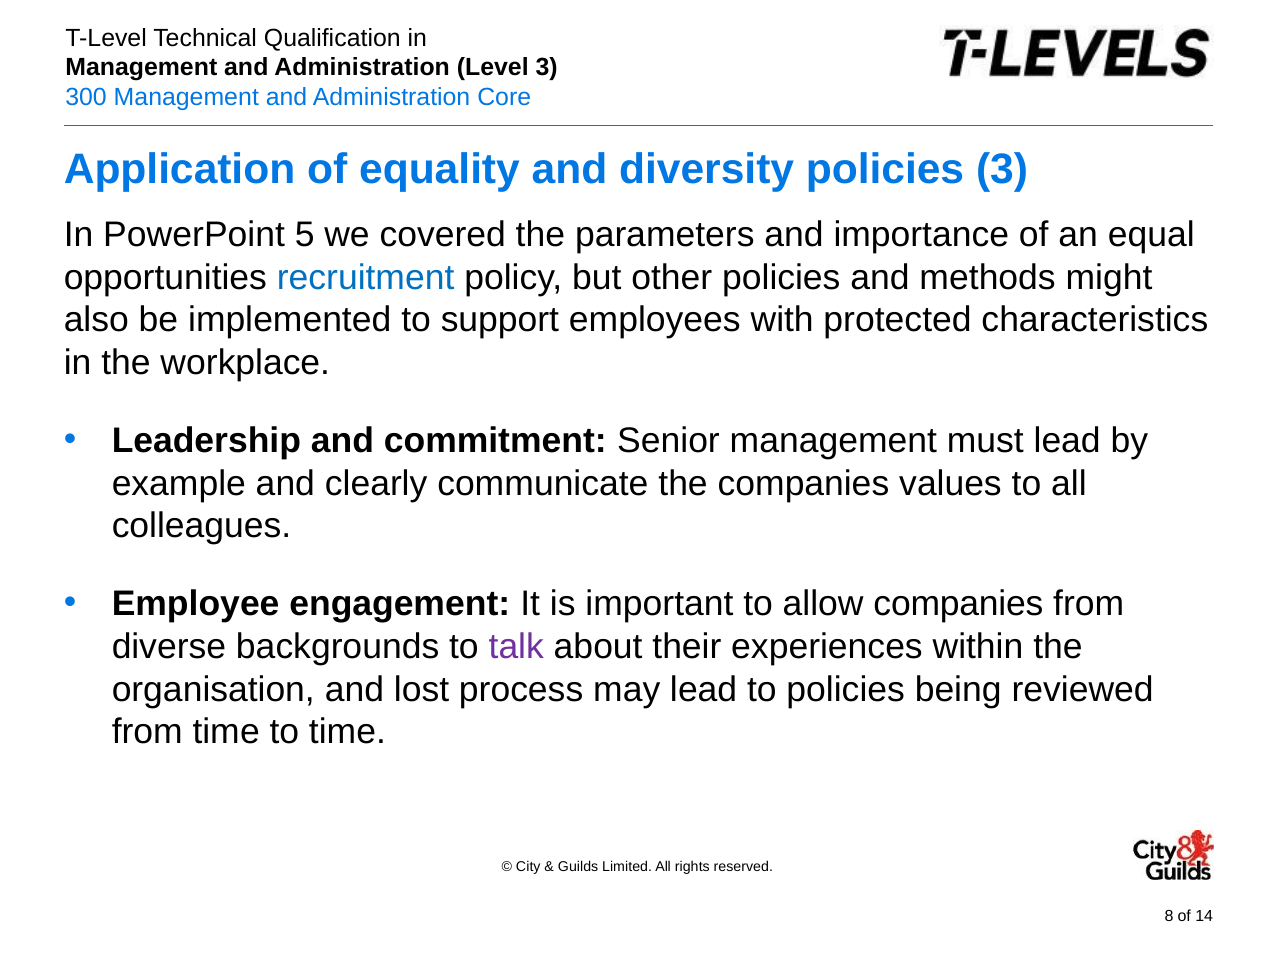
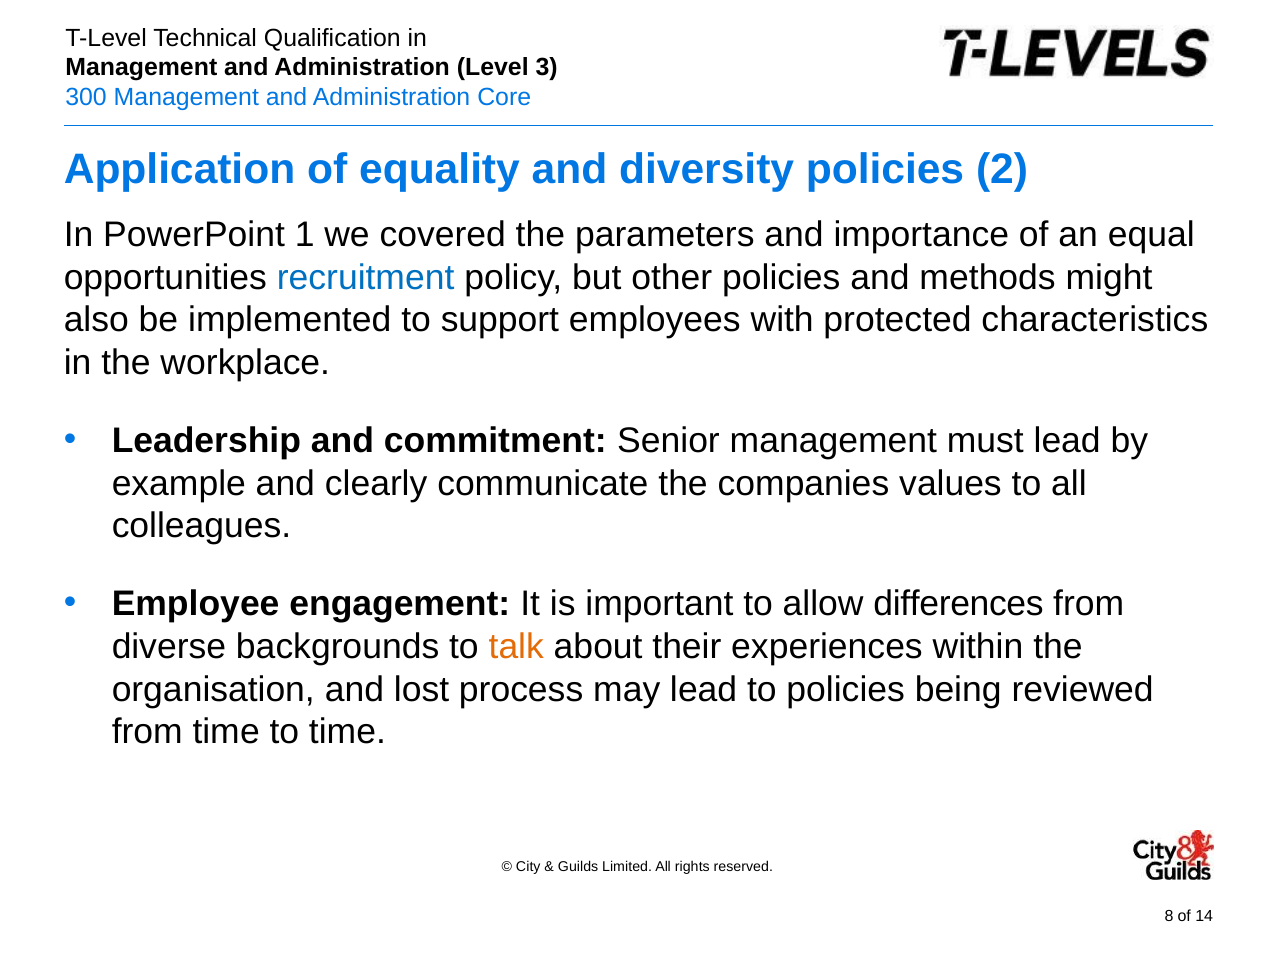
policies 3: 3 -> 2 (1002, 169)
5: 5 -> 1 (305, 235)
allow companies: companies -> differences (959, 604)
talk colour: purple -> orange (516, 647)
